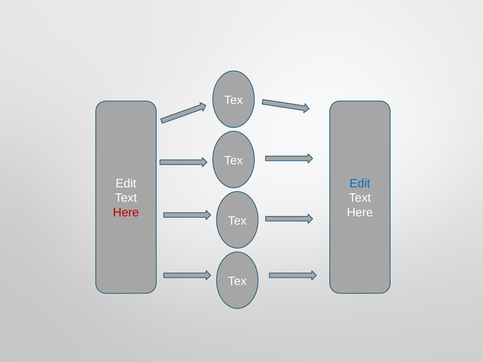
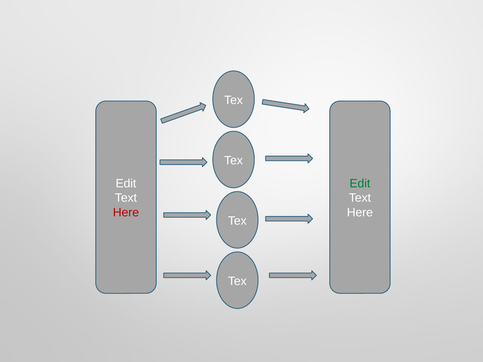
Edit colour: blue -> green (360, 184)
